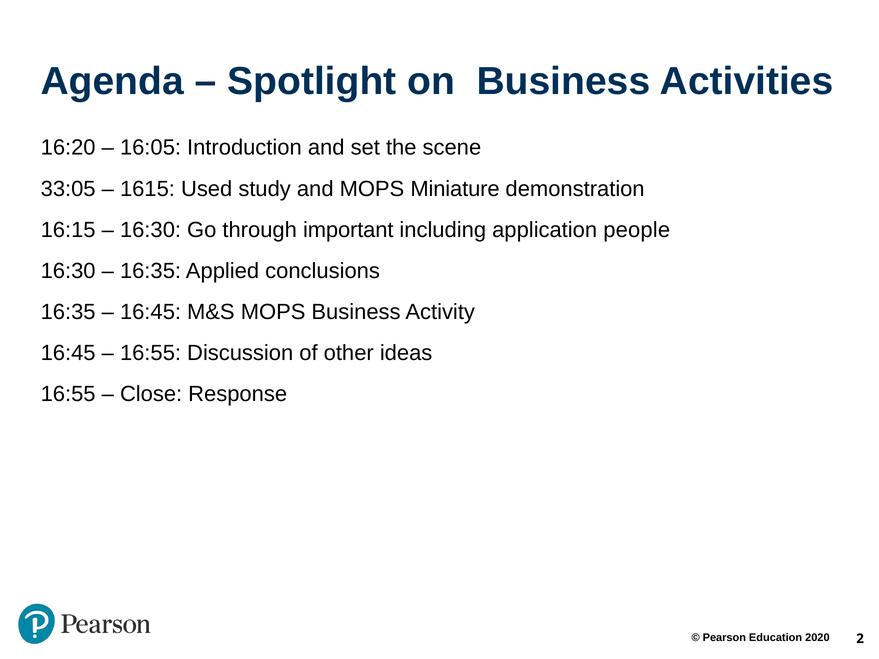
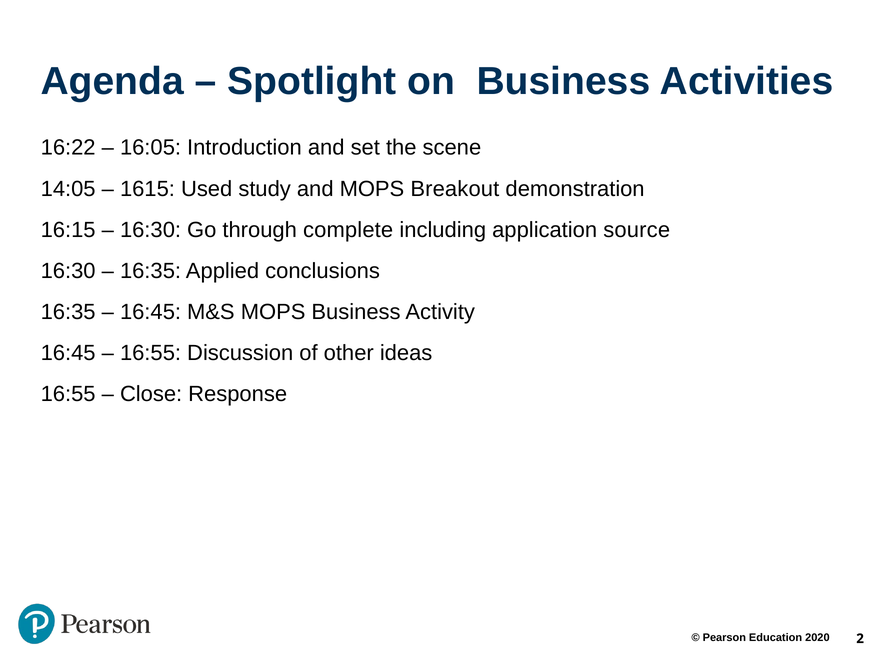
16:20: 16:20 -> 16:22 (68, 148)
33:05: 33:05 -> 14:05 (68, 189)
Miniature: Miniature -> Breakout (455, 189)
important: important -> complete (348, 230)
people: people -> source (637, 230)
